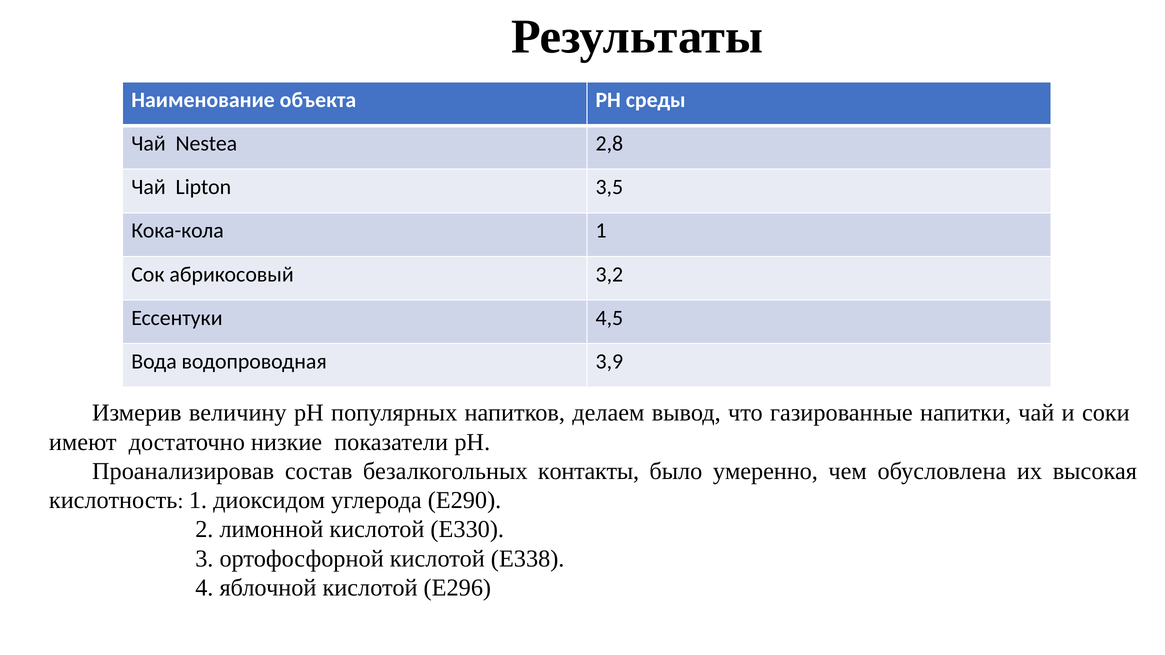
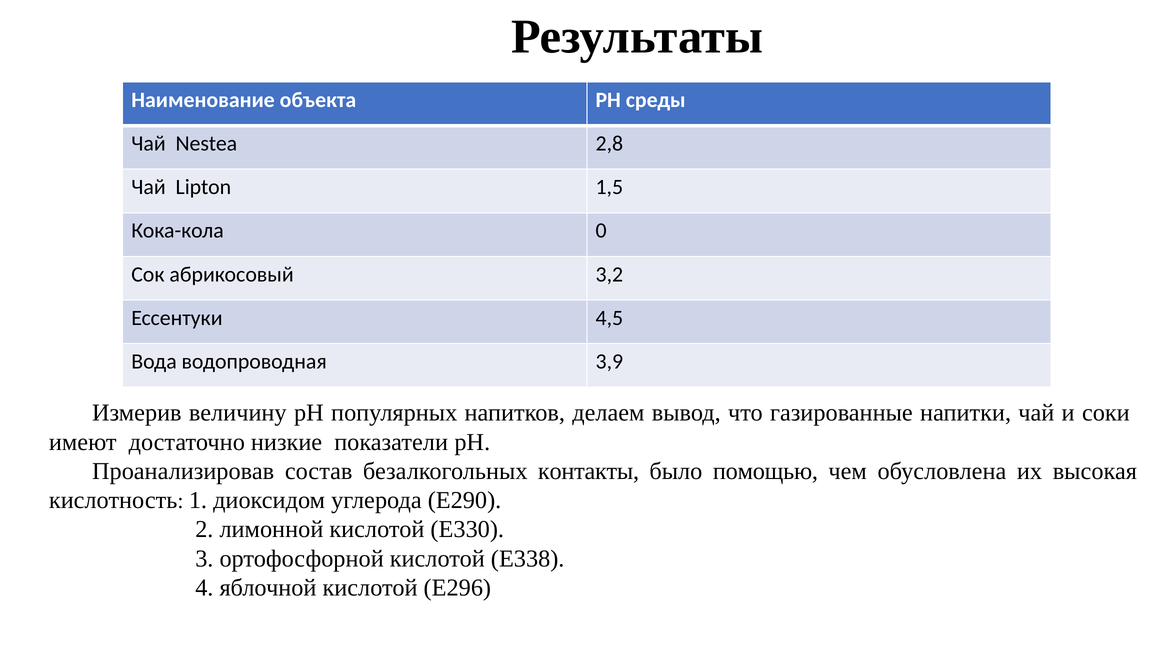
3,5: 3,5 -> 1,5 (609, 187)
Кока-кола 1: 1 -> 0 (601, 231)
умеренно: умеренно -> помощью (766, 471)
